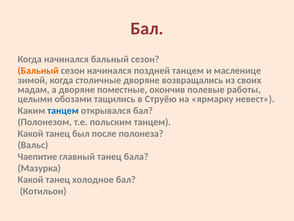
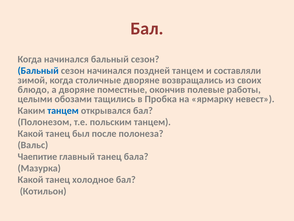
Бальный colour: orange -> blue (38, 71)
масленице: масленице -> составляли (237, 71)
мадам: мадам -> блюдо (33, 89)
Струёю: Струёю -> Пробка (161, 99)
